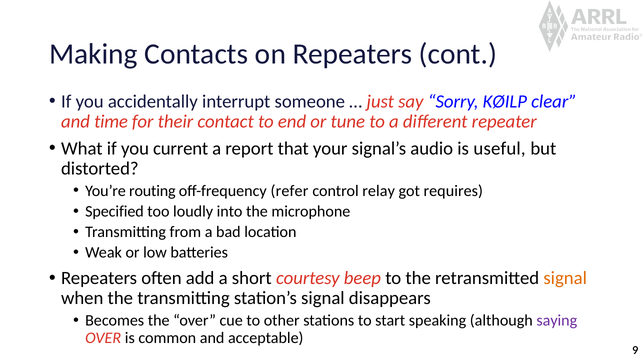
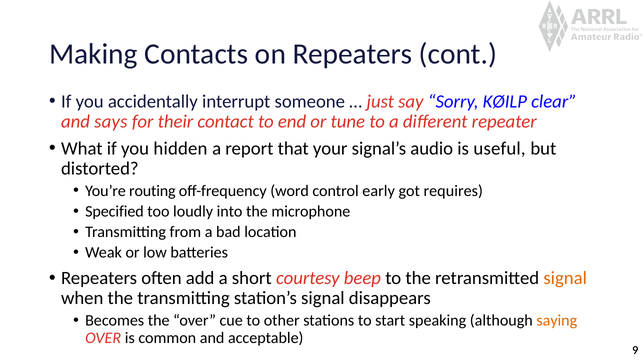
time: time -> says (111, 122)
current: current -> hidden (180, 149)
refer: refer -> word (290, 191)
relay: relay -> early (379, 191)
saying colour: purple -> orange (557, 321)
